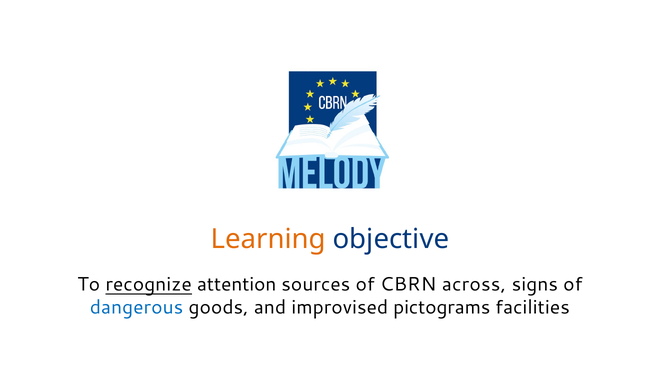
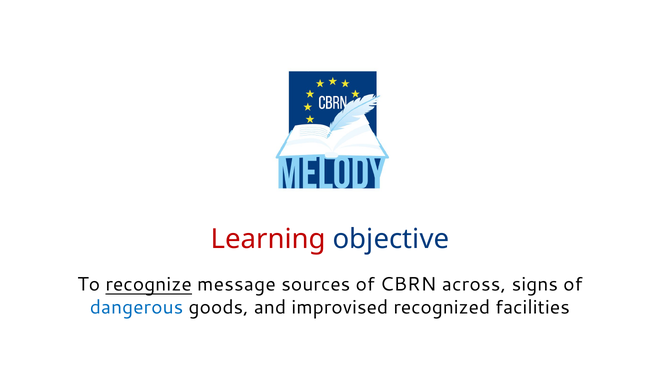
Learning colour: orange -> red (268, 239)
attention: attention -> message (236, 284)
pictograms: pictograms -> recognized (442, 308)
